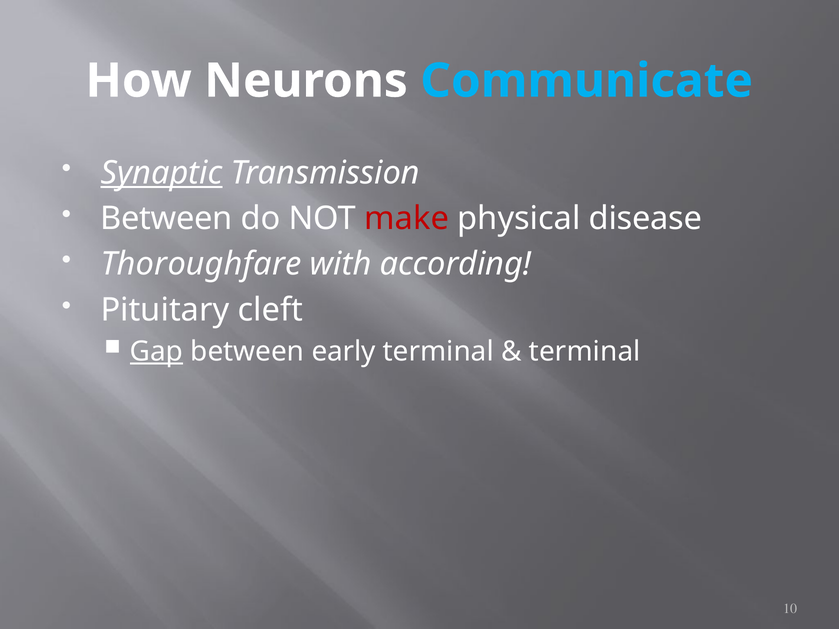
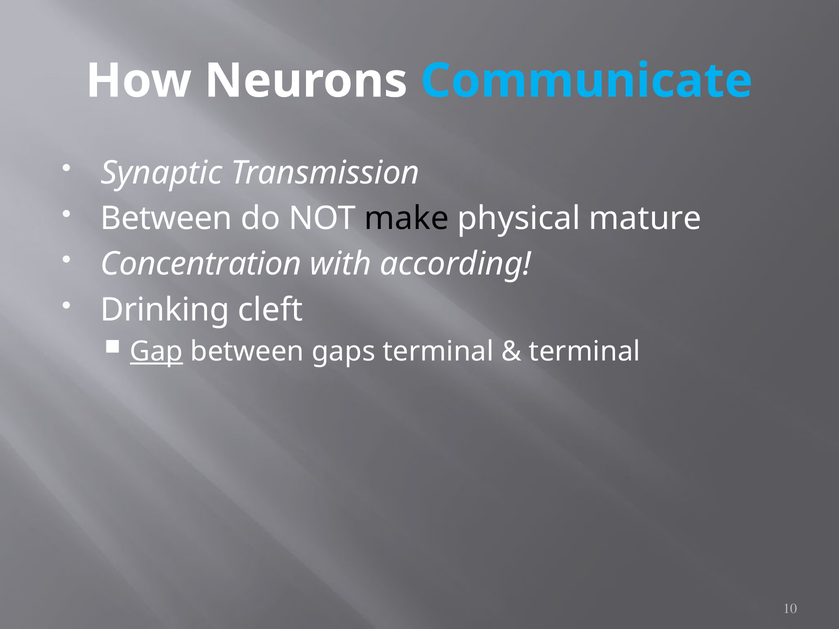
Synaptic underline: present -> none (161, 173)
make colour: red -> black (407, 219)
disease: disease -> mature (645, 219)
Thoroughfare: Thoroughfare -> Concentration (201, 264)
Pituitary: Pituitary -> Drinking (165, 310)
early: early -> gaps (344, 352)
